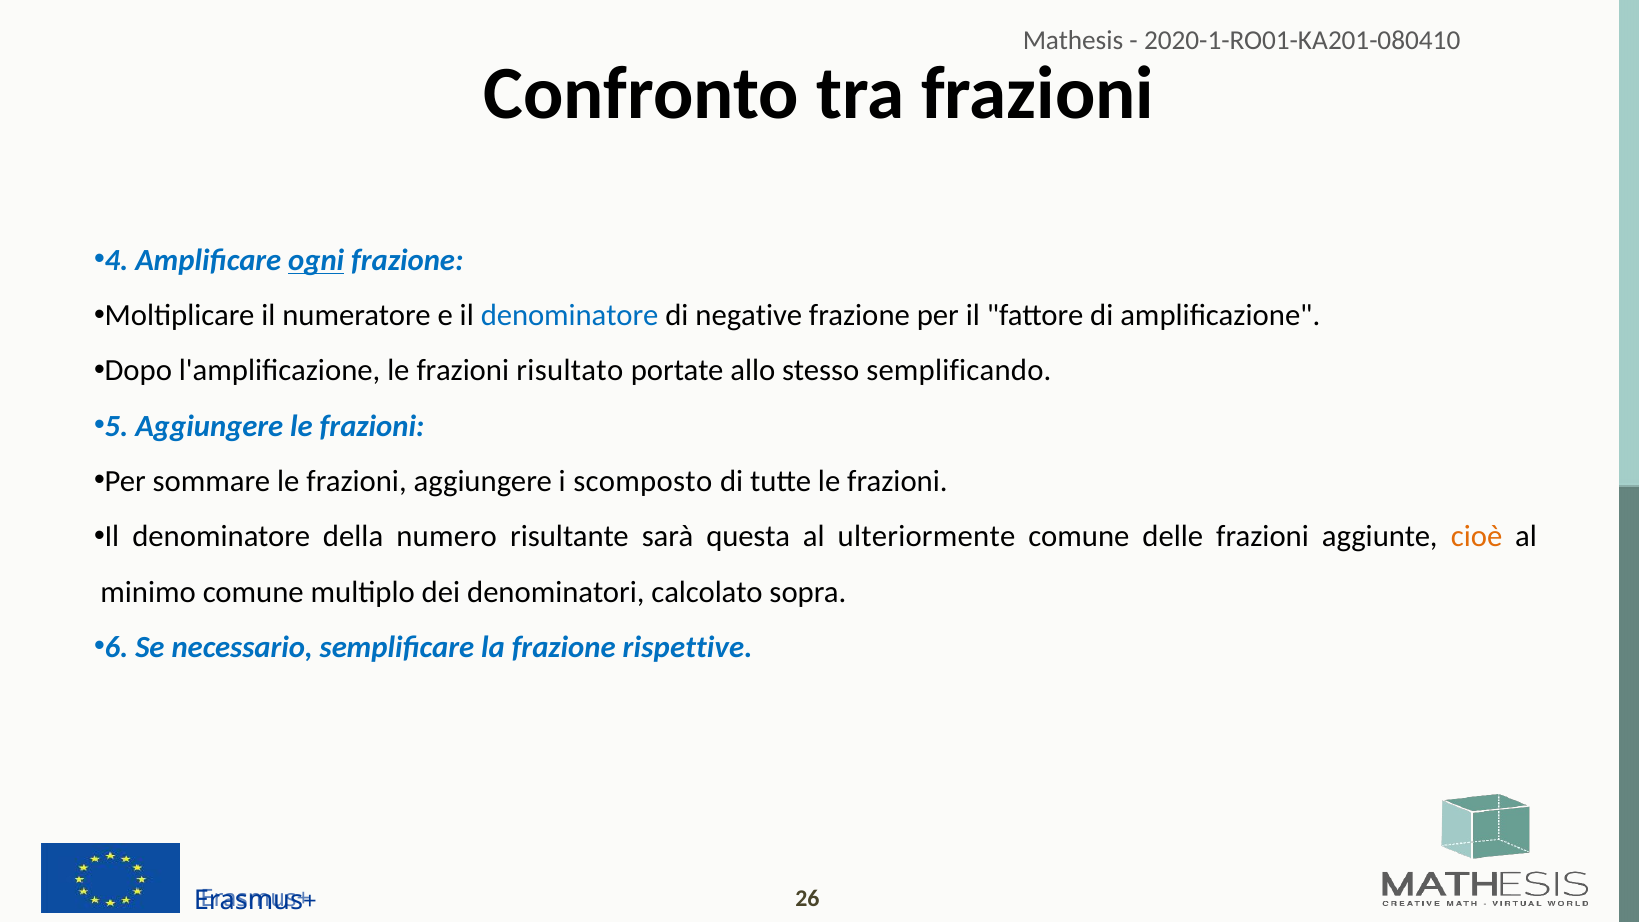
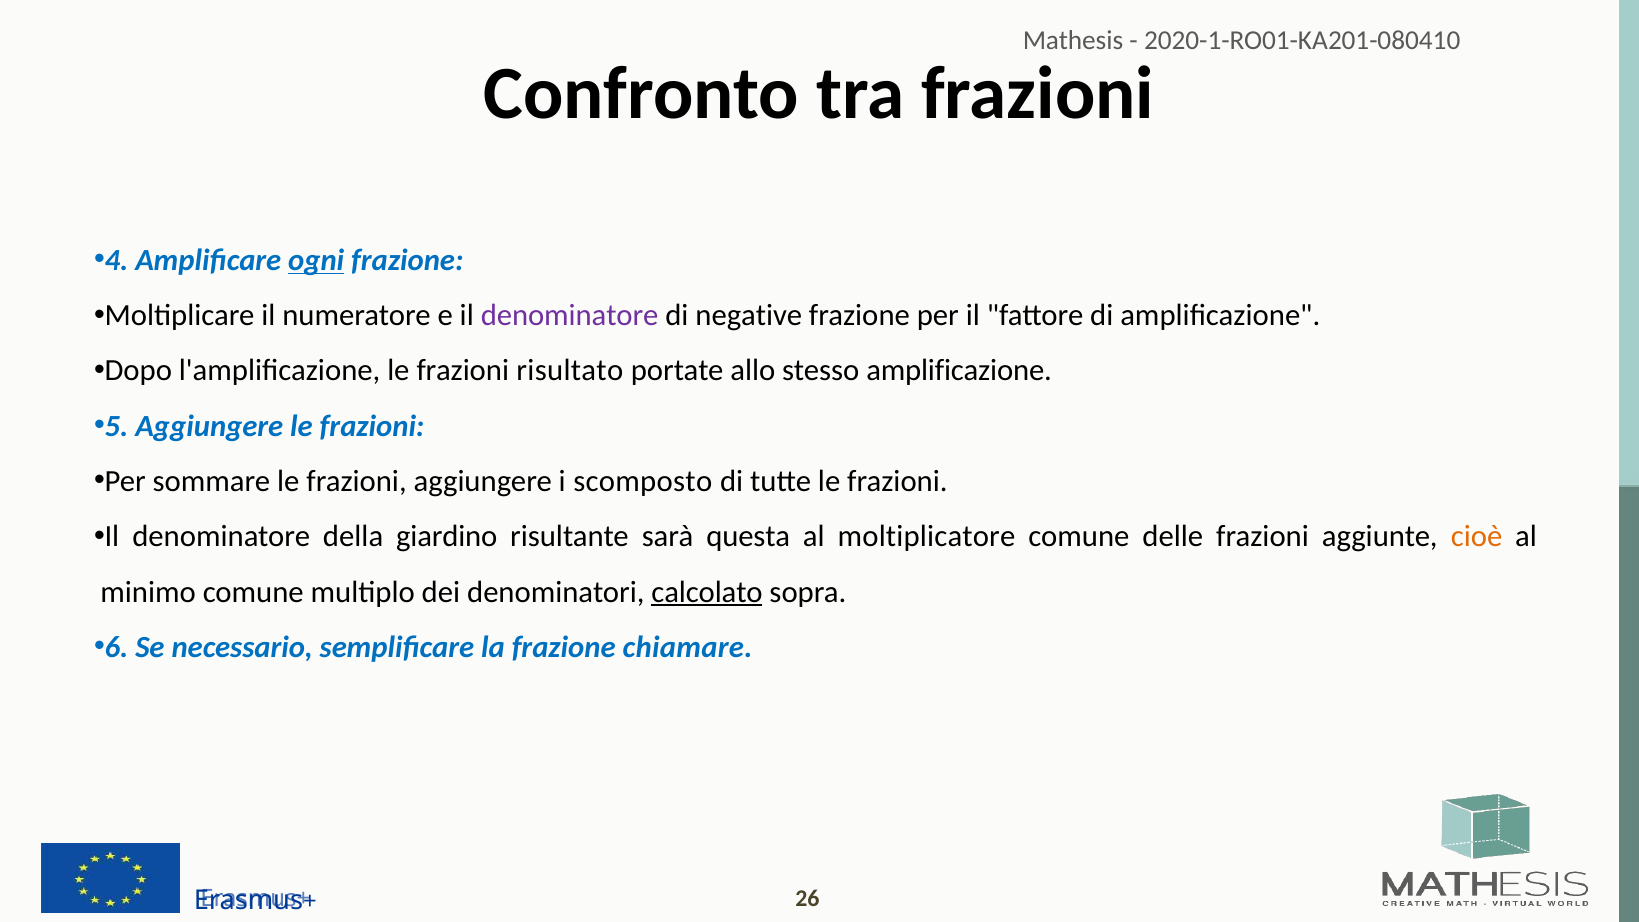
denominatore colour: blue -> purple (570, 316)
stesso semplificando: semplificando -> amplificazione (959, 371)
numero: numero -> giardino (447, 537)
ulteriormente: ulteriormente -> moltiplicatore (927, 537)
calcolato underline: none -> present (707, 592)
rispettive: rispettive -> chiamare (688, 647)
